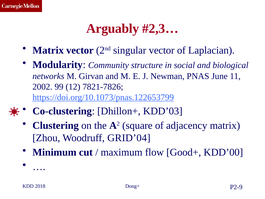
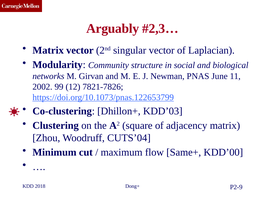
GRID’04: GRID’04 -> CUTS’04 (129, 138)
Good+: Good+ -> Same+ (184, 152)
